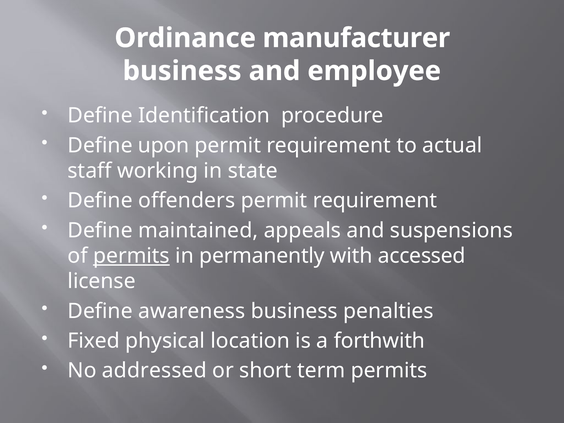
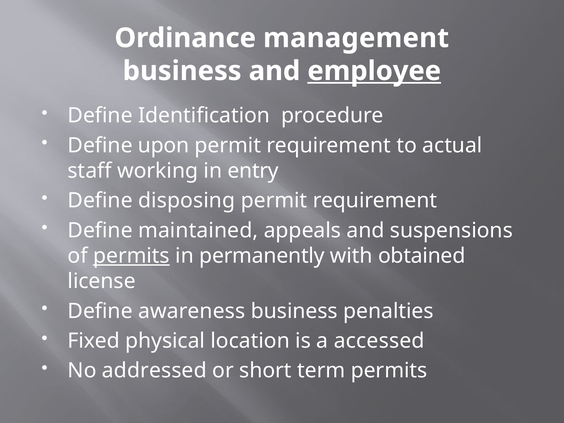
manufacturer: manufacturer -> management (356, 38)
employee underline: none -> present (374, 71)
state: state -> entry (253, 171)
offenders: offenders -> disposing (187, 201)
accessed: accessed -> obtained (422, 256)
forthwith: forthwith -> accessed (379, 341)
